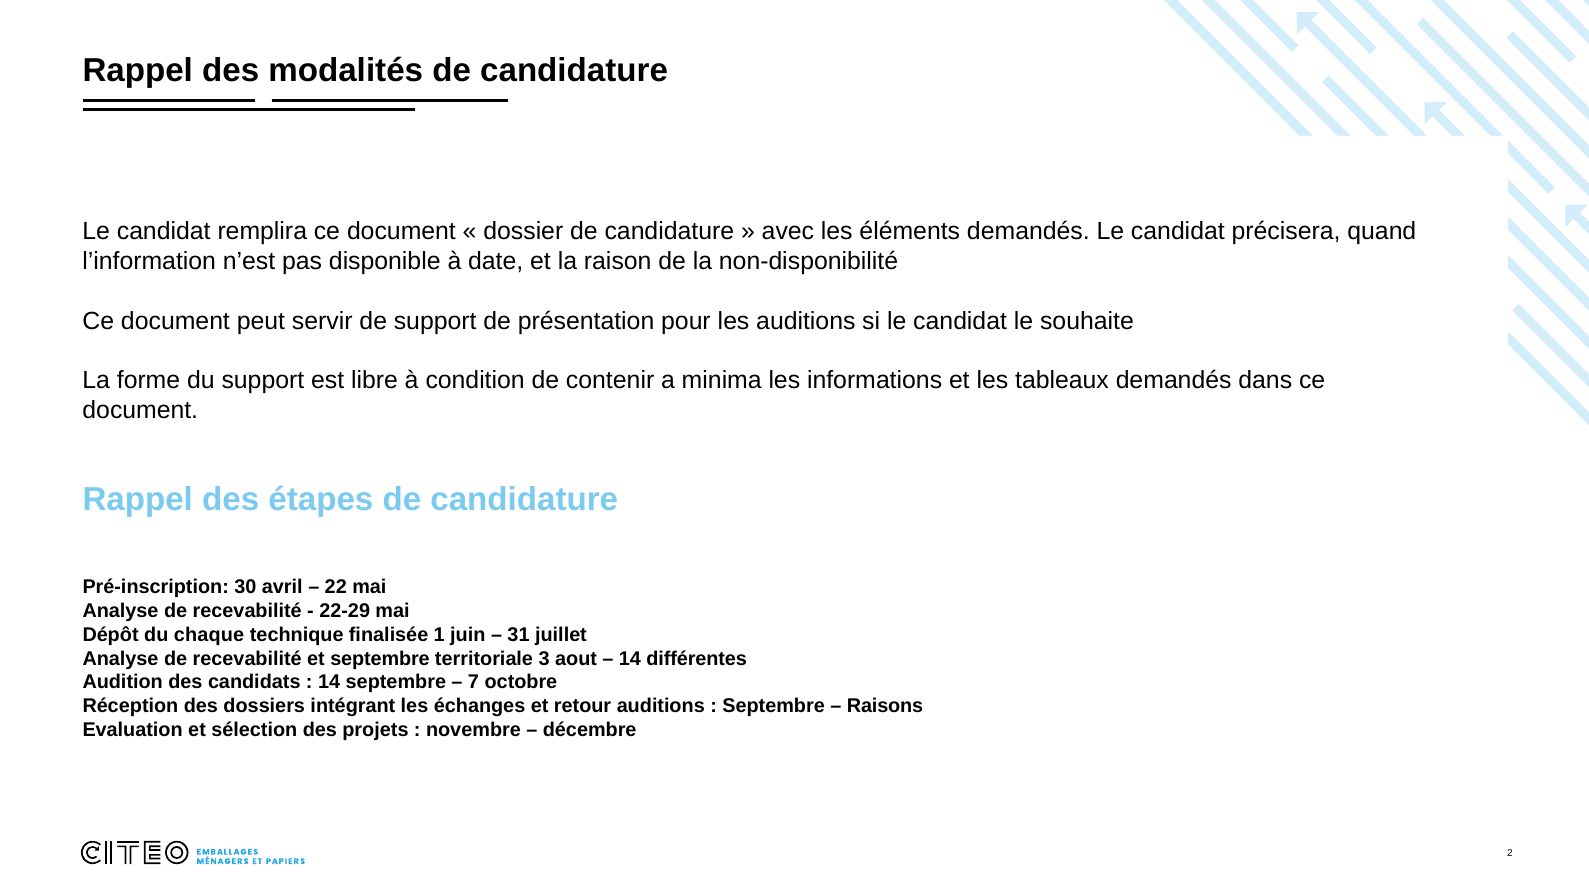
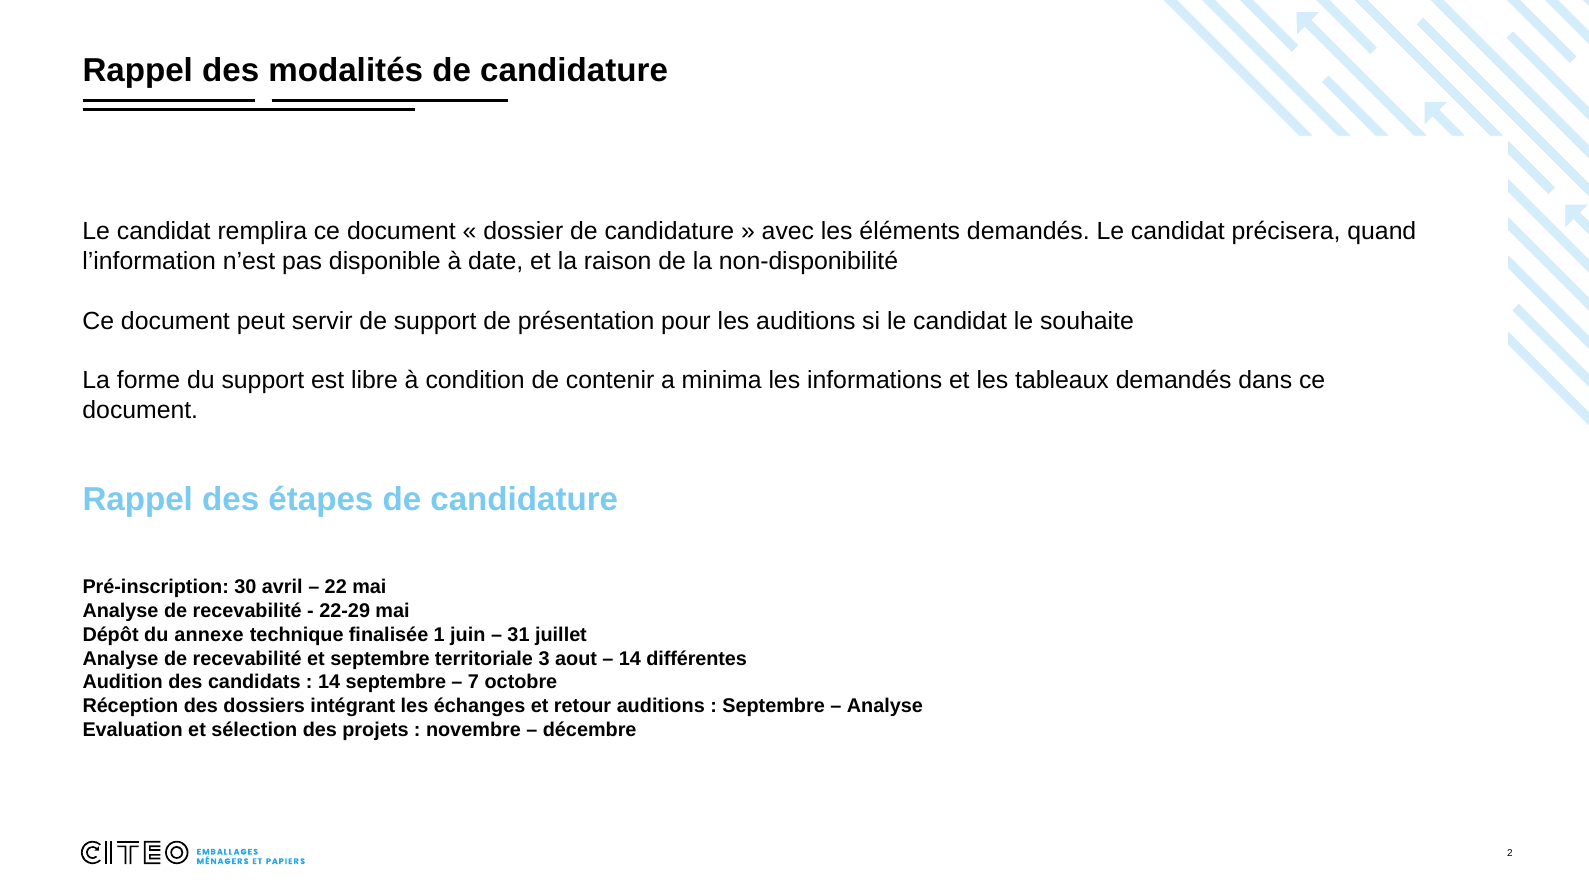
chaque: chaque -> annexe (209, 635)
Raisons: Raisons -> Analyse (885, 706)
